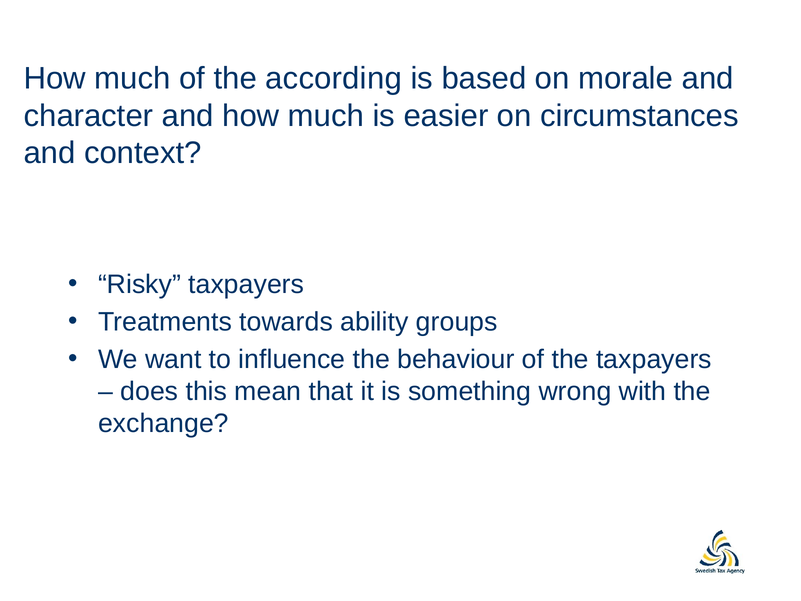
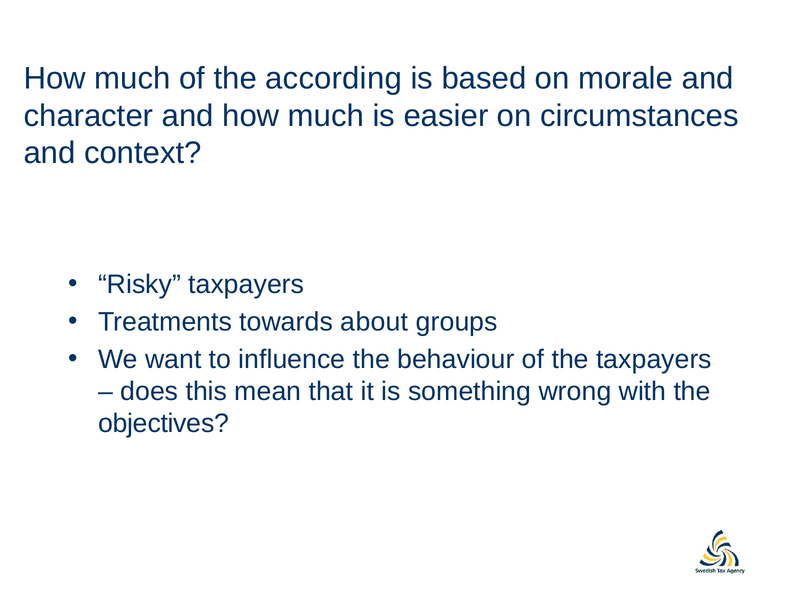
ability: ability -> about (374, 322)
exchange: exchange -> objectives (164, 423)
